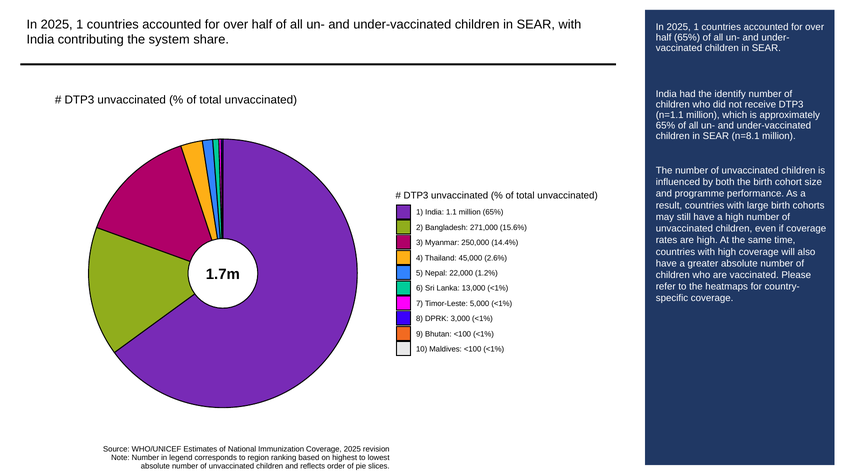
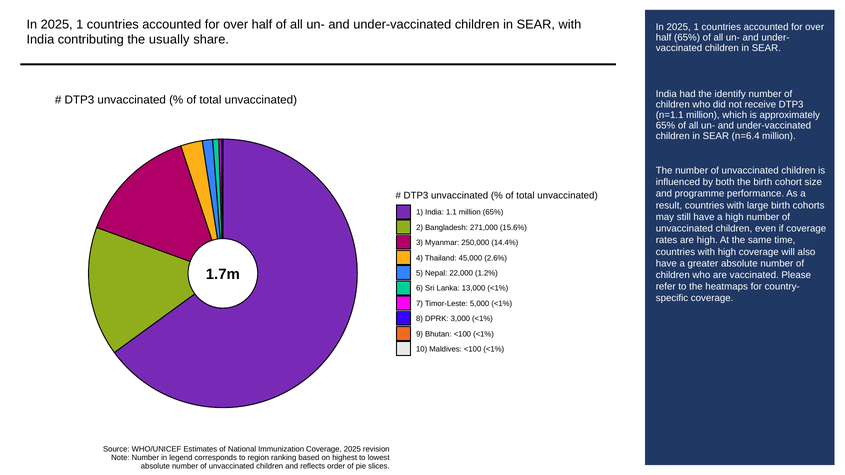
system: system -> usually (169, 40)
n=8.1: n=8.1 -> n=6.4 (746, 136)
